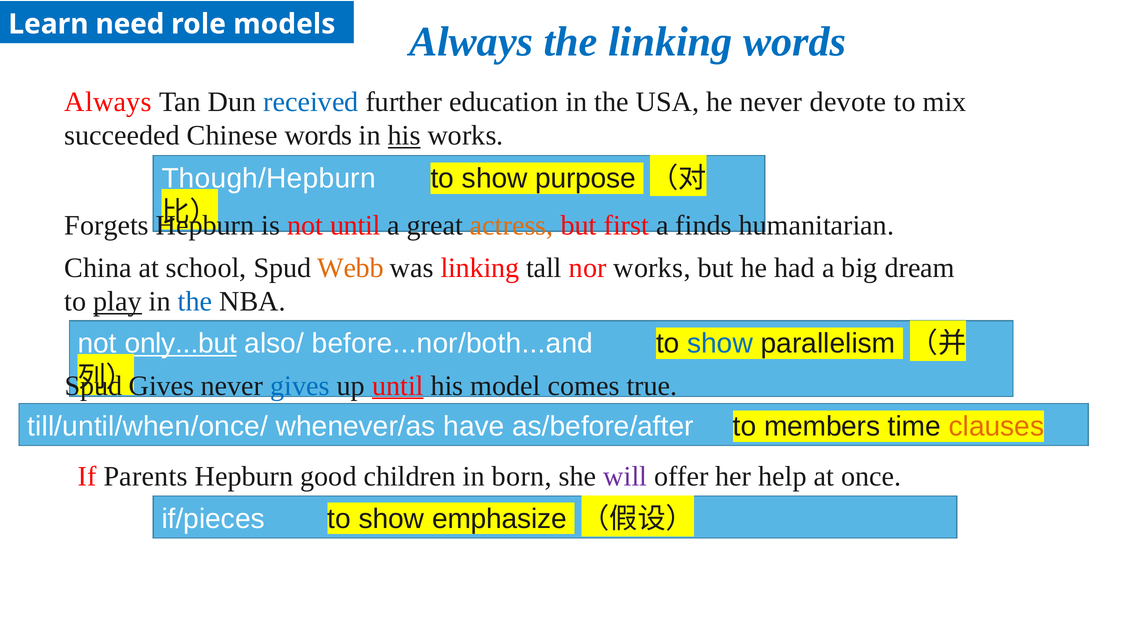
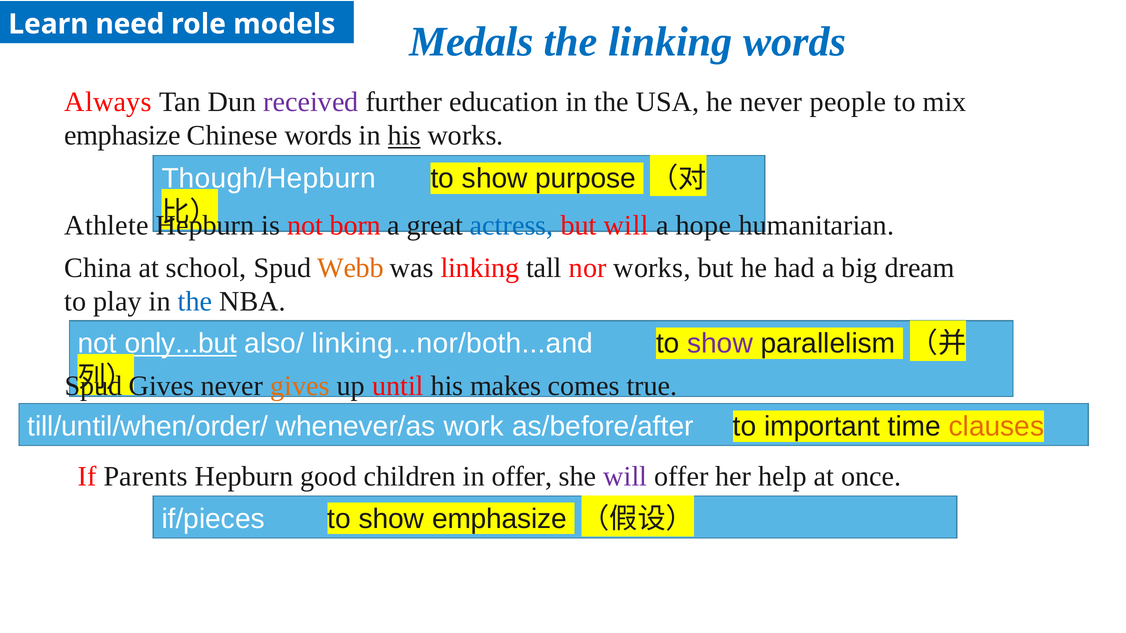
Always: Always -> Medals (471, 42)
received colour: blue -> purple (311, 102)
devote: devote -> people (848, 102)
succeeded: succeeded -> emphasize (122, 136)
Forgets: Forgets -> Athlete (107, 225)
not until: until -> born (355, 225)
actress colour: orange -> blue (512, 225)
but first: first -> will (626, 225)
finds: finds -> hope (703, 225)
play underline: present -> none (118, 302)
before...nor/both...and: before...nor/both...and -> linking...nor/both...and (452, 344)
show colour: blue -> purple (720, 344)
gives colour: blue -> orange (300, 386)
until underline: present -> none (398, 386)
model: model -> makes (506, 386)
till/until/when/once/: till/until/when/once/ -> till/until/when/order/ (148, 427)
have: have -> work (474, 427)
members: members -> important (822, 427)
in born: born -> offer (522, 477)
